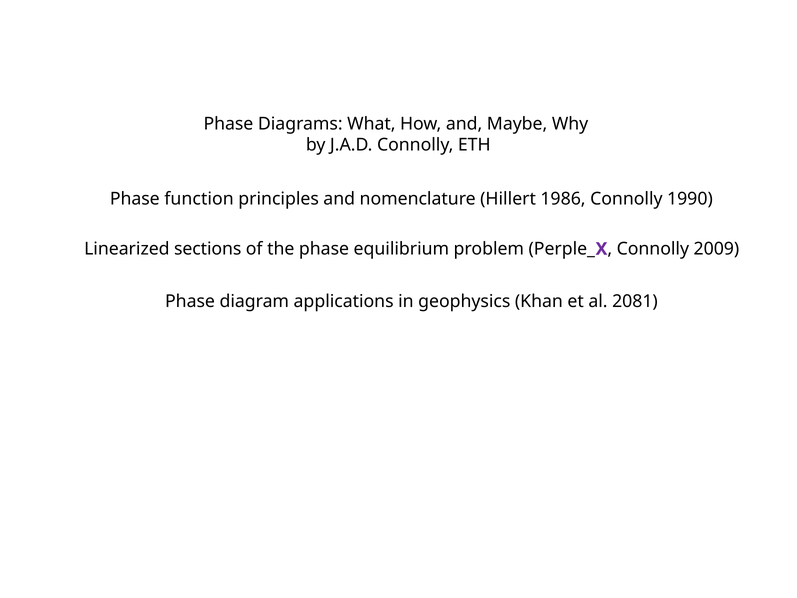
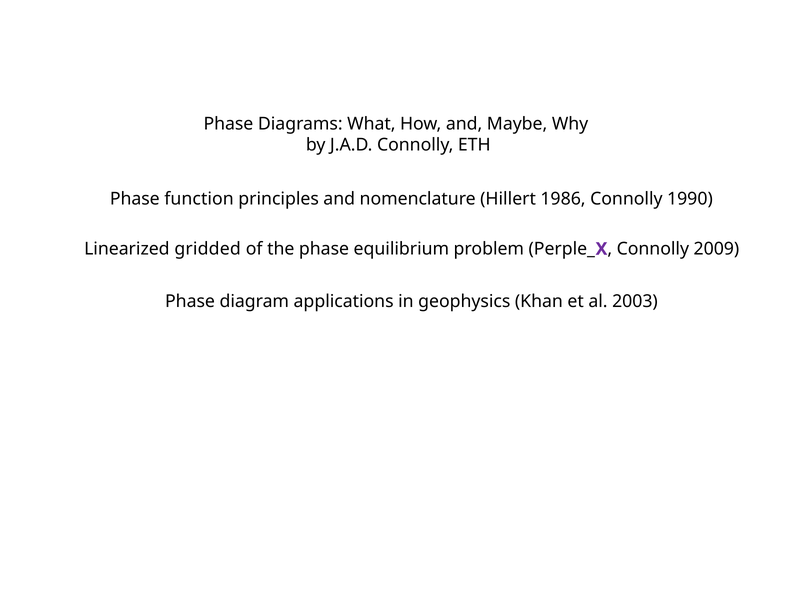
sections: sections -> gridded (208, 249)
2081: 2081 -> 2003 (635, 301)
